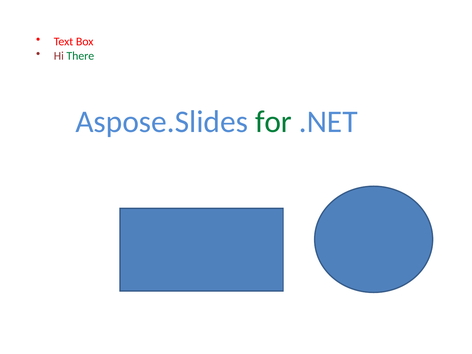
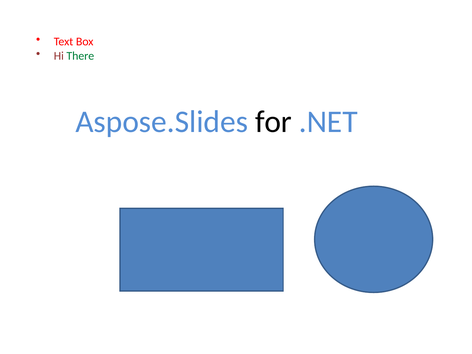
for colour: green -> black (274, 122)
